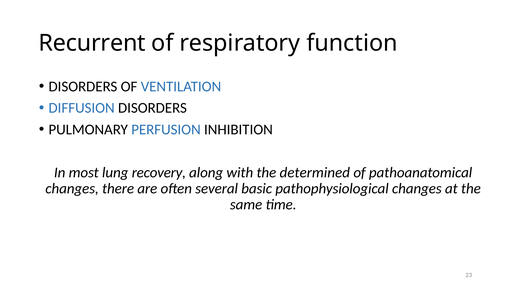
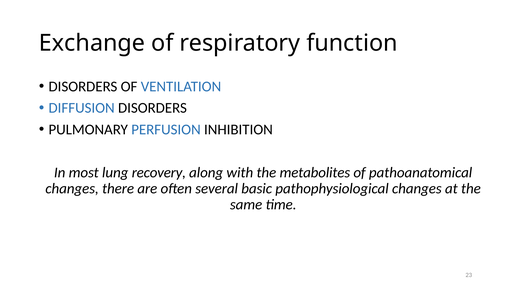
Recurrent: Recurrent -> Exchange (92, 43)
determined: determined -> metabolites (315, 172)
